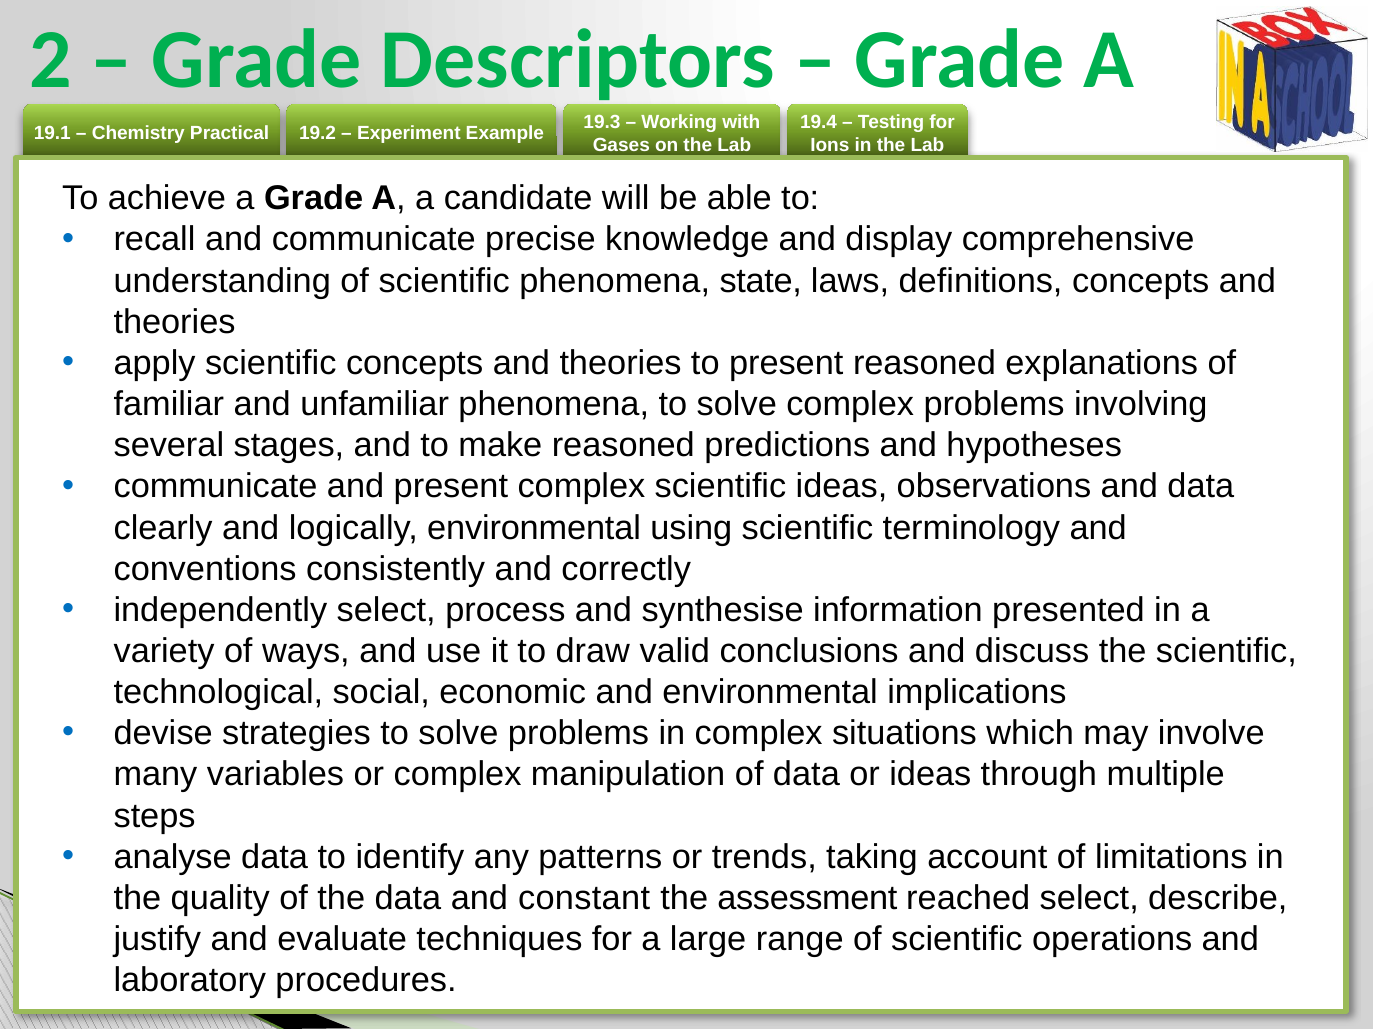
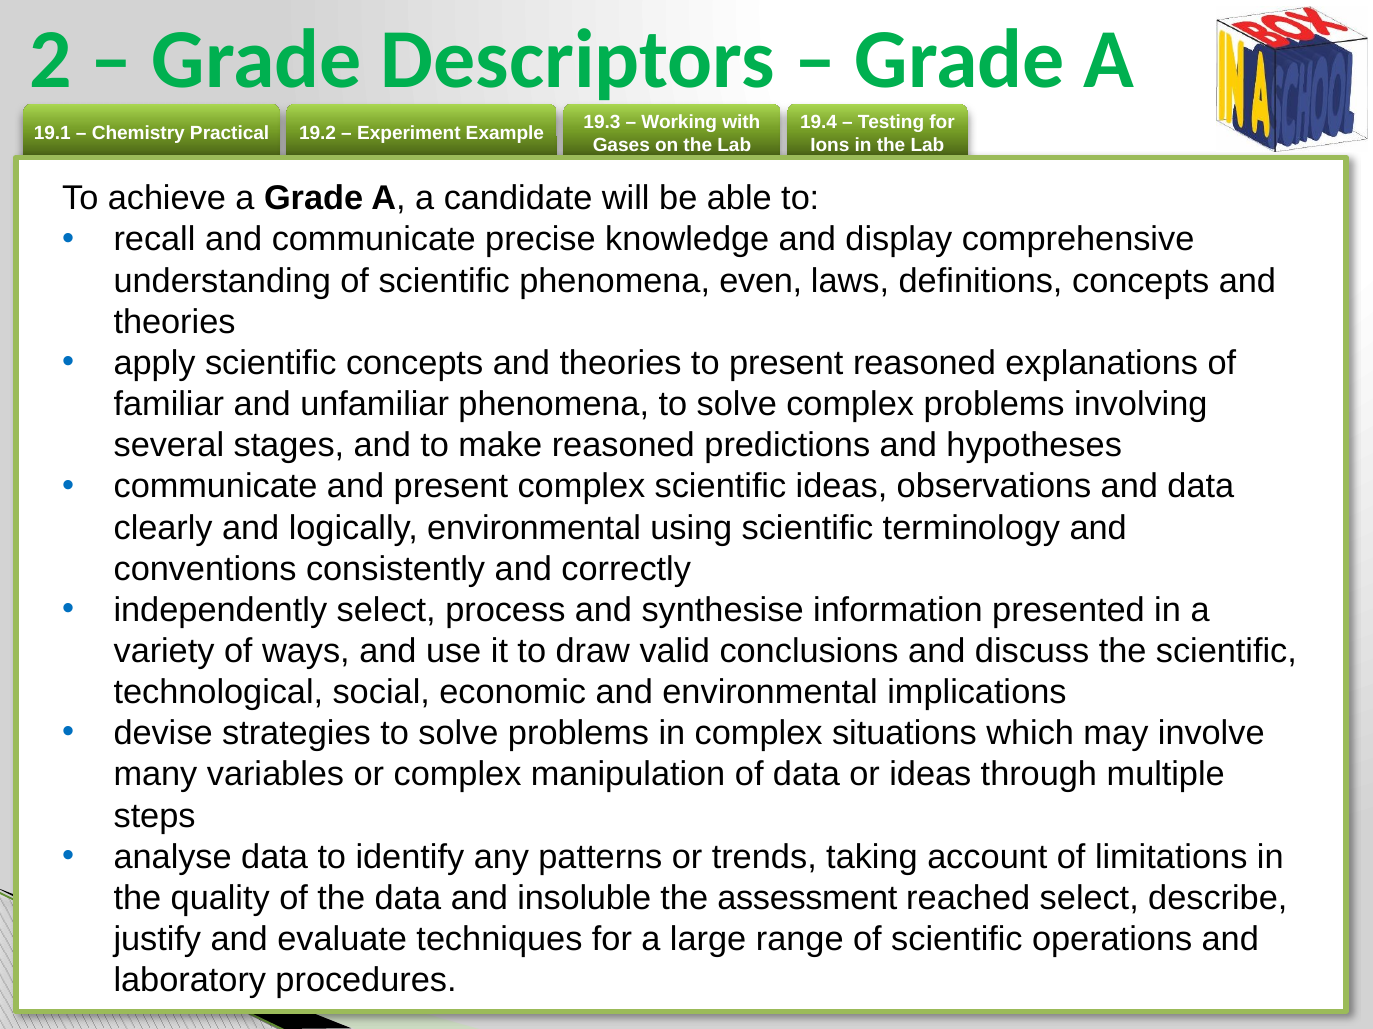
state: state -> even (761, 281)
constant: constant -> insoluble (584, 899)
